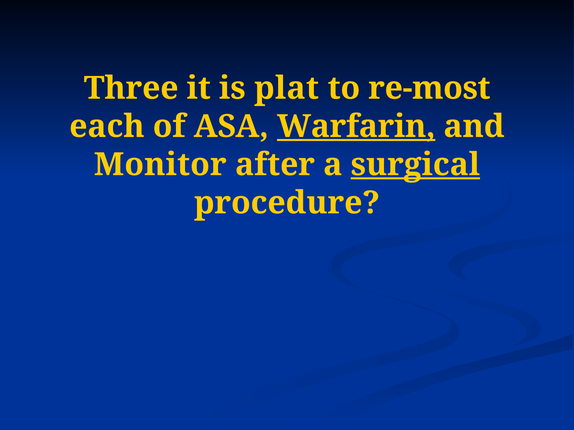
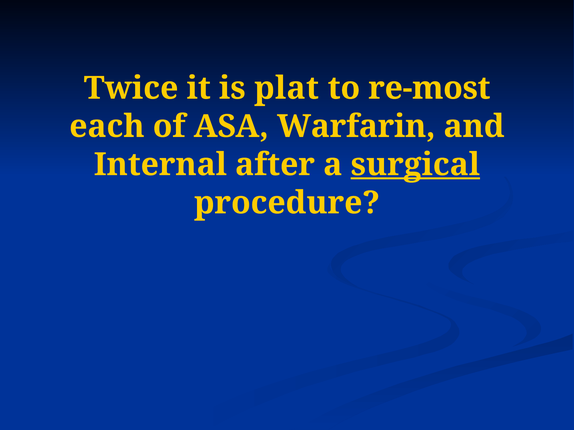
Three: Three -> Twice (131, 88)
Warfarin underline: present -> none (356, 127)
Monitor: Monitor -> Internal (160, 165)
